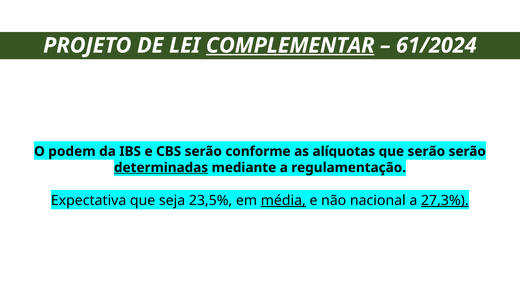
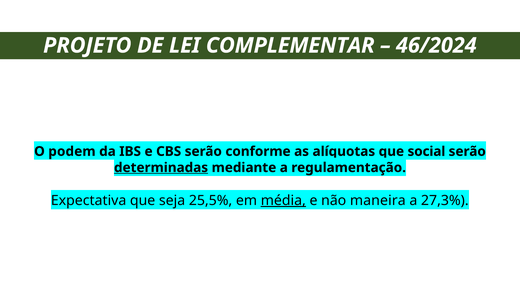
COMPLEMENTAR underline: present -> none (290, 46)
61/2024: 61/2024 -> 46/2024 (436, 46)
serão: serão -> social (426, 152)
23,5%: 23,5% -> 25,5% (211, 201)
nacional: nacional -> maneira (378, 201)
27,3% underline: present -> none (445, 201)
